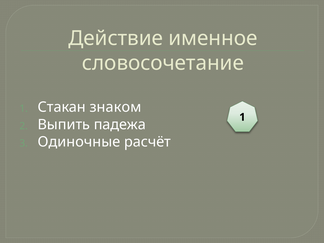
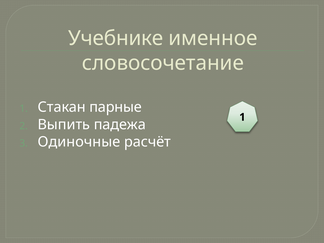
Действие: Действие -> Учебнике (116, 38)
знаком: знаком -> парные (116, 107)
